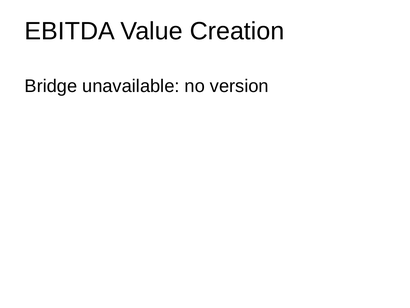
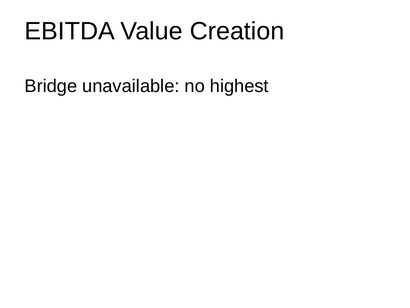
version: version -> highest (239, 86)
